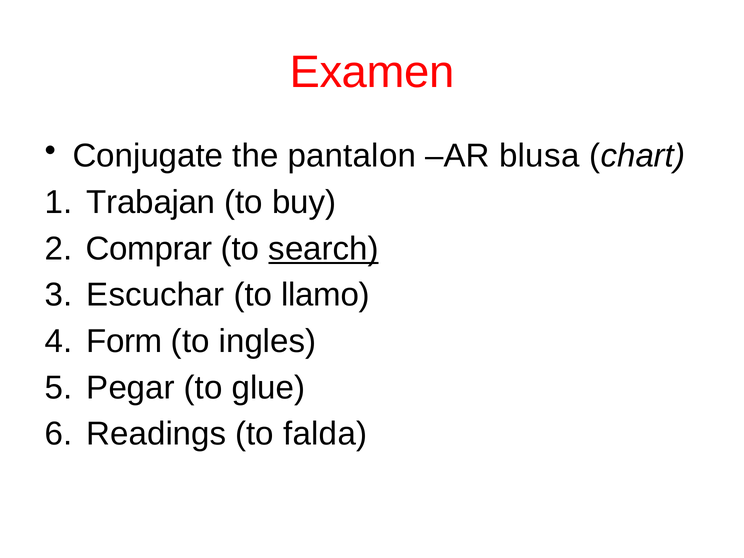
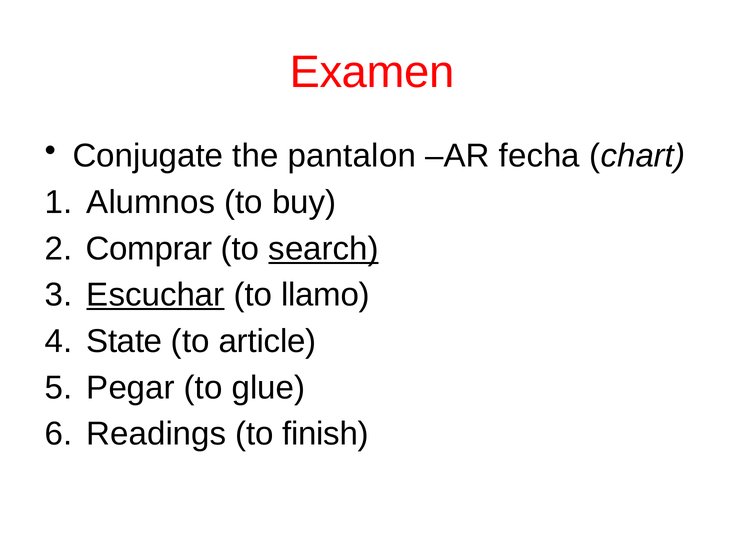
blusa: blusa -> fecha (539, 156)
Trabajan: Trabajan -> Alumnos (151, 202)
Escuchar underline: none -> present (155, 295)
Form: Form -> State (124, 341)
ingles: ingles -> article (268, 341)
falda: falda -> finish (326, 434)
